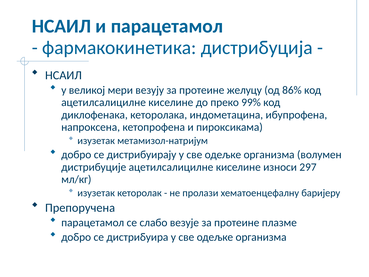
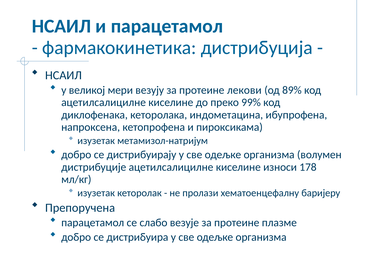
желуцу: желуцу -> лекови (244, 90)
86%: 86% -> 89% (292, 90)
297: 297 -> 178 (308, 167)
